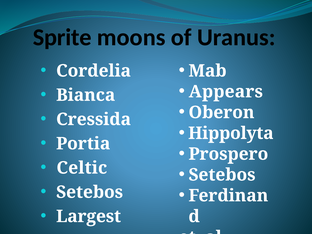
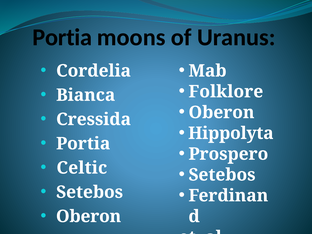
Sprite: Sprite -> Portia (62, 37)
Appears: Appears -> Folklore (226, 92)
Largest: Largest -> Oberon (89, 216)
